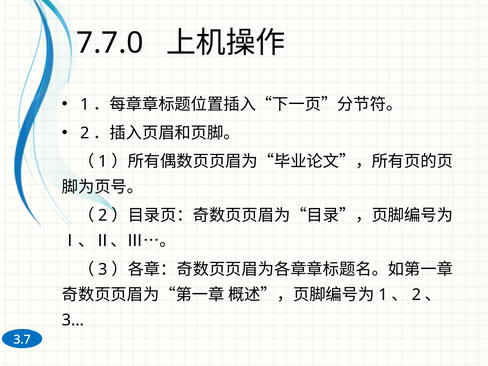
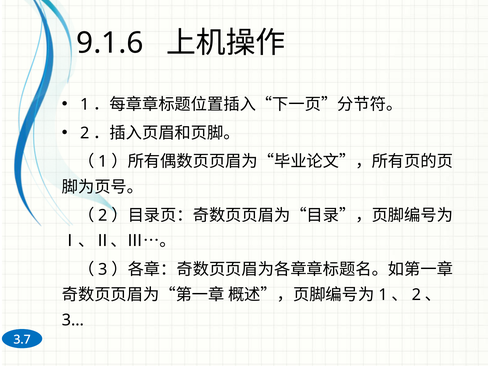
7.7.0: 7.7.0 -> 9.1.6 (110, 43)
